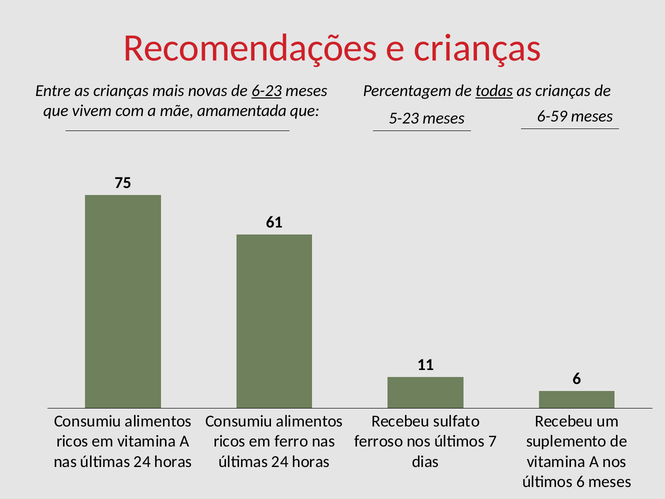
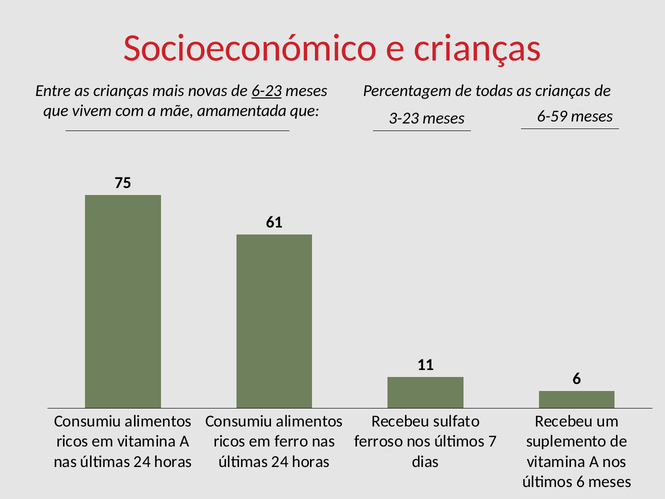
Recomendações: Recomendações -> Socioeconómico (250, 48)
todas underline: present -> none (494, 91)
5-23: 5-23 -> 3-23 (404, 118)
